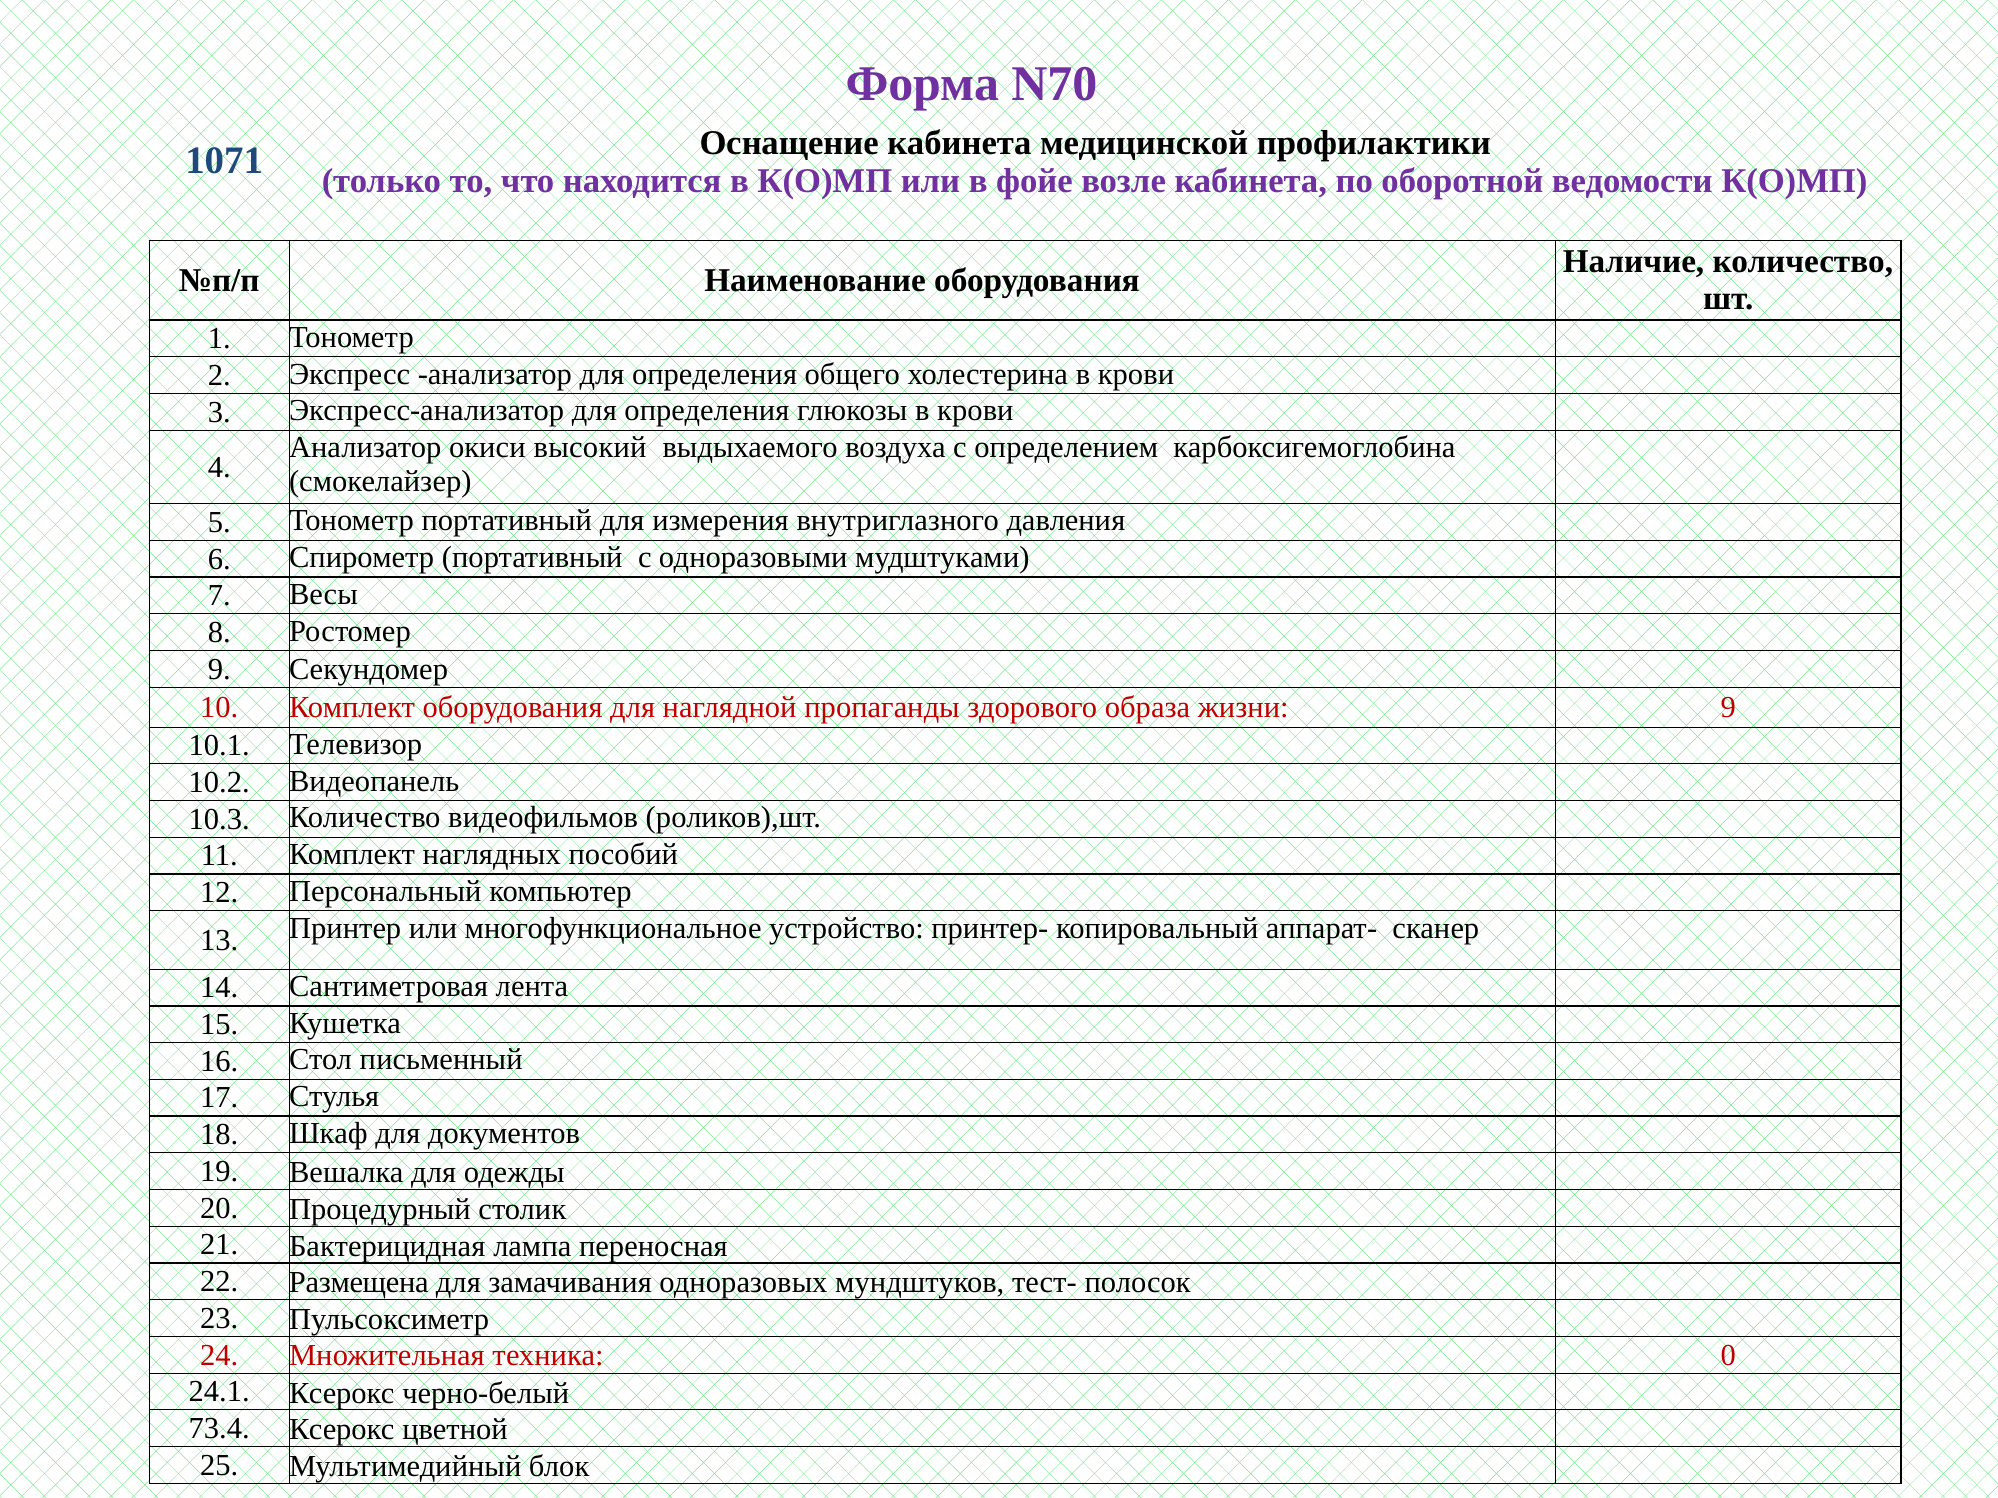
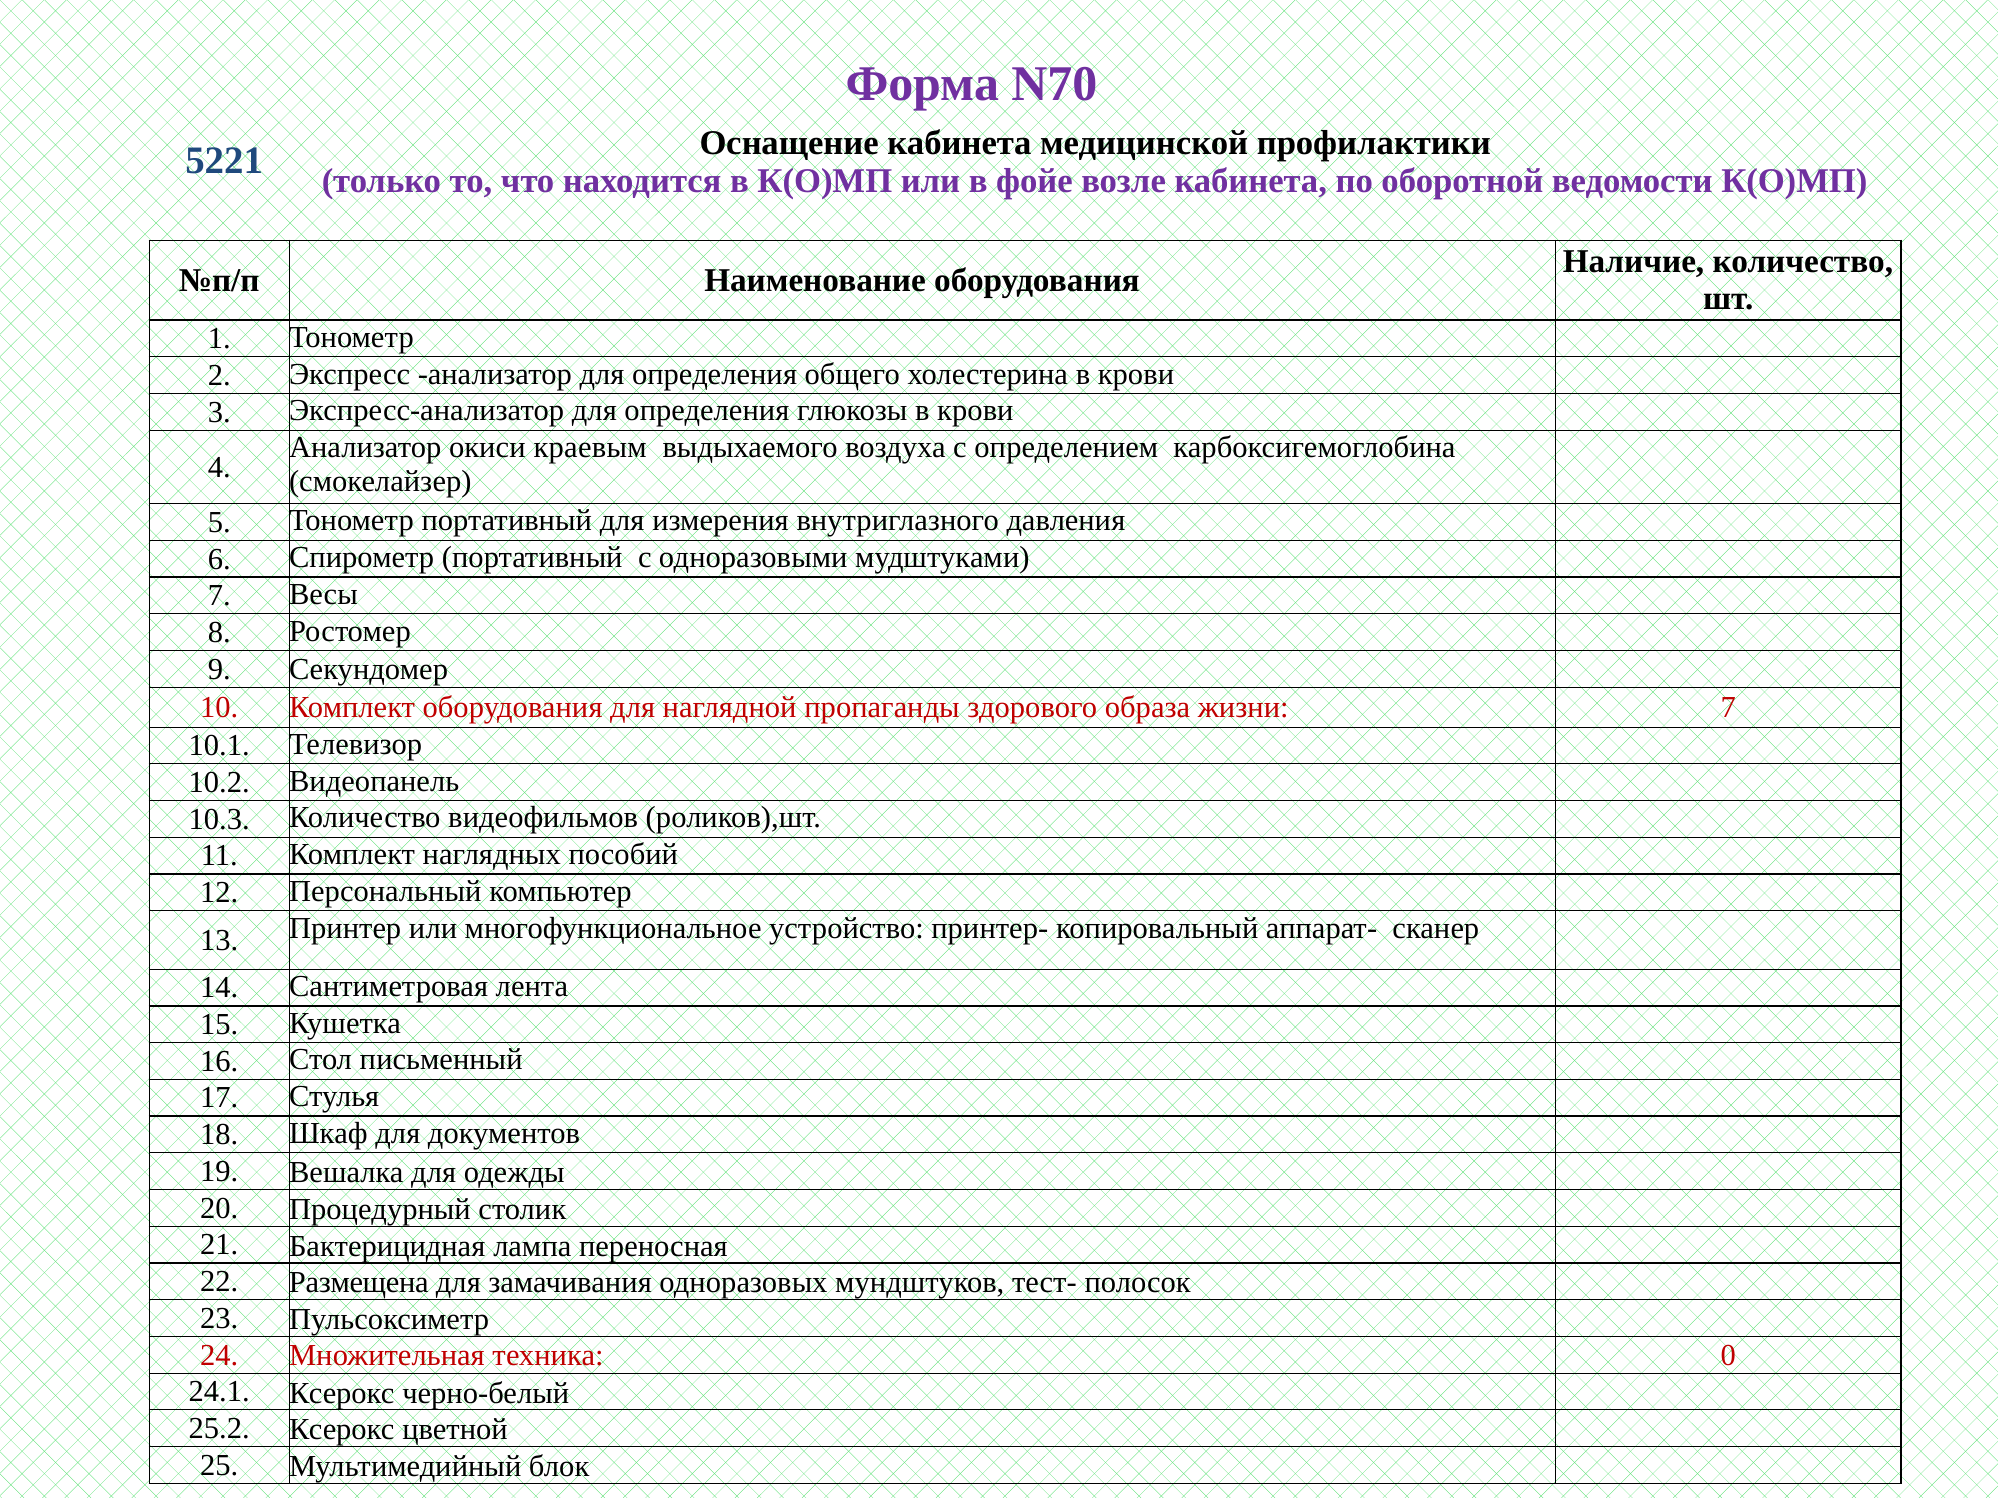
1071: 1071 -> 5221 (224, 161)
высокий: высокий -> краевым (590, 448)
жизни 9: 9 -> 7 (1728, 708)
73.4: 73.4 -> 25.2 (219, 1429)
